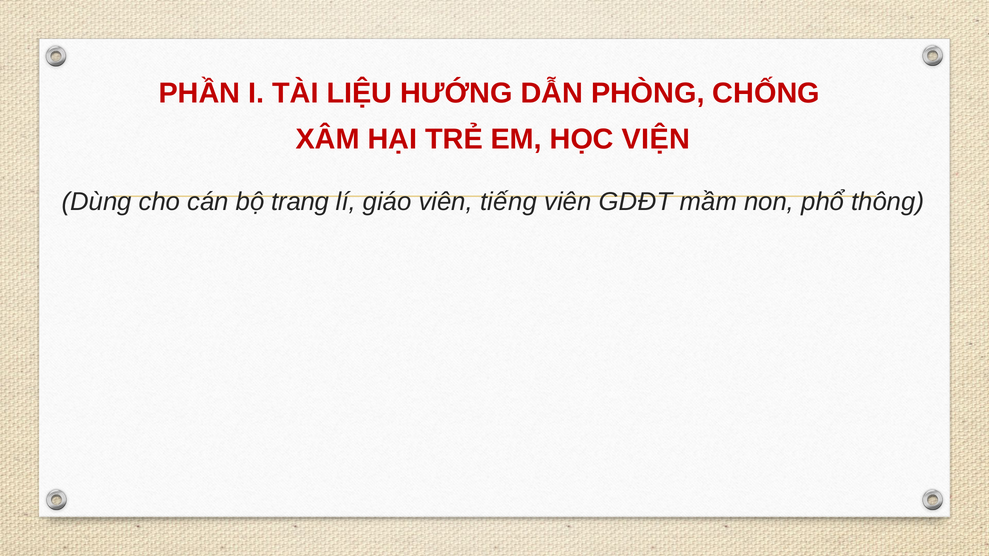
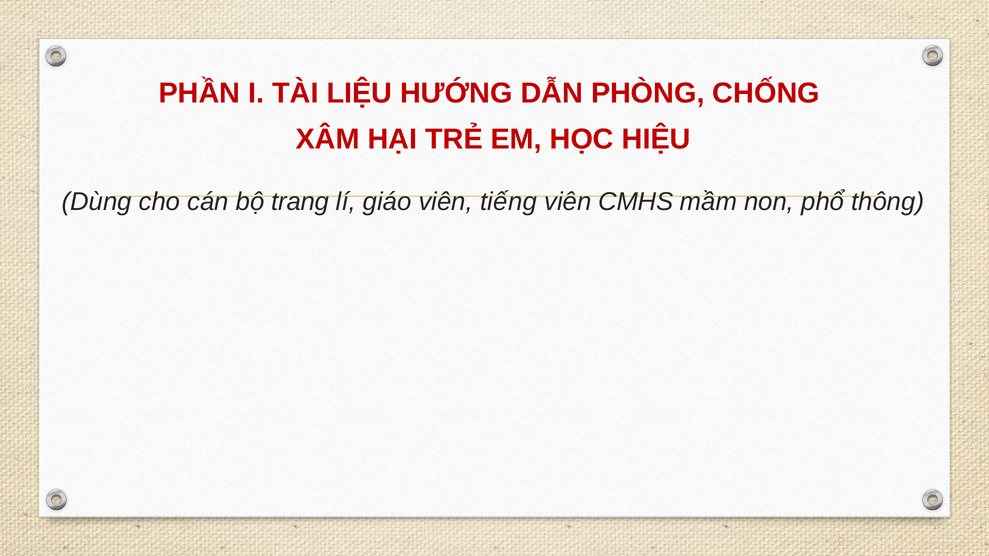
VIỆN: VIỆN -> HIỆU (656, 140)
GDĐT: GDĐT -> CMHS (636, 202)
